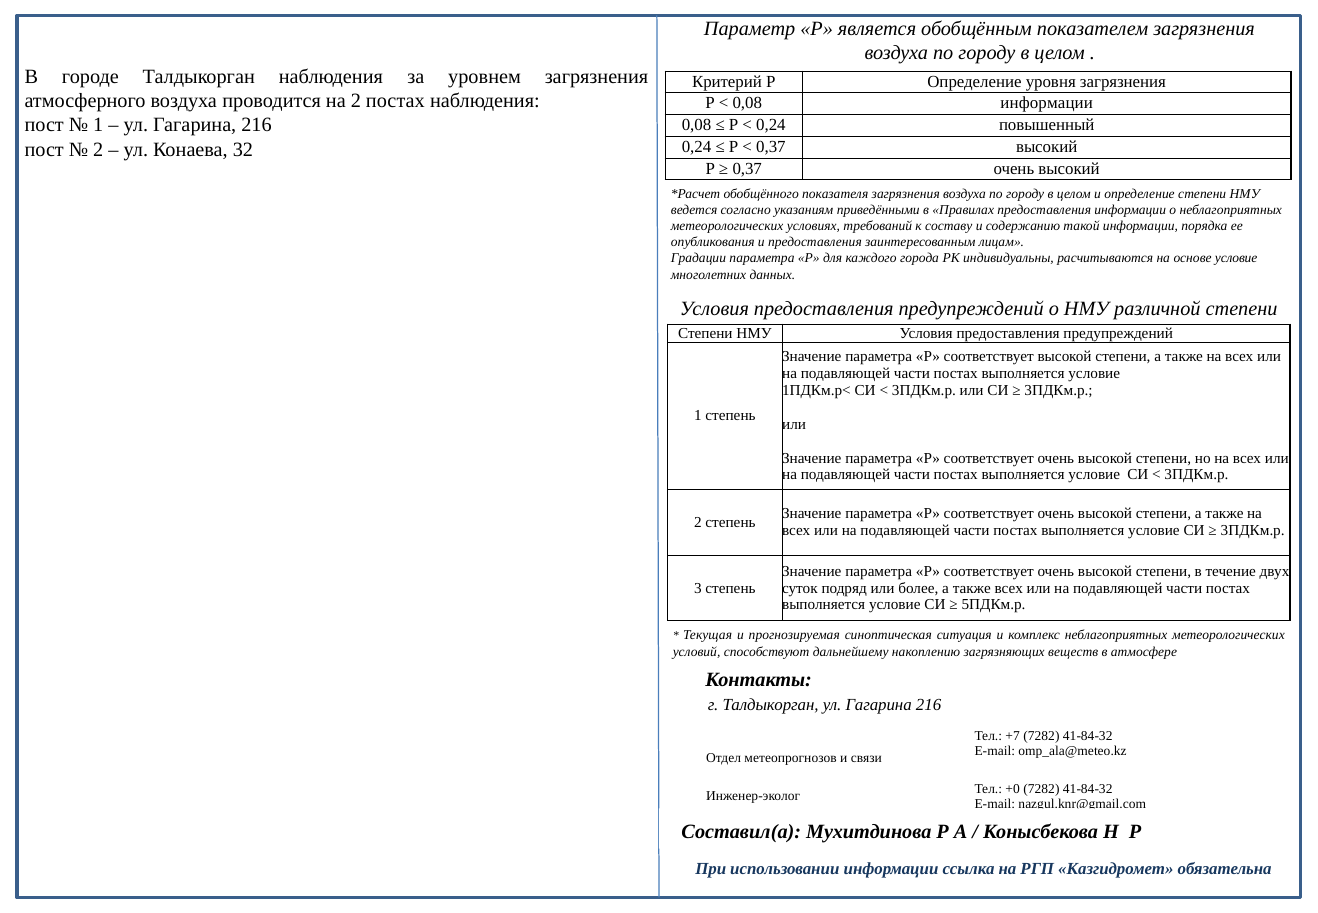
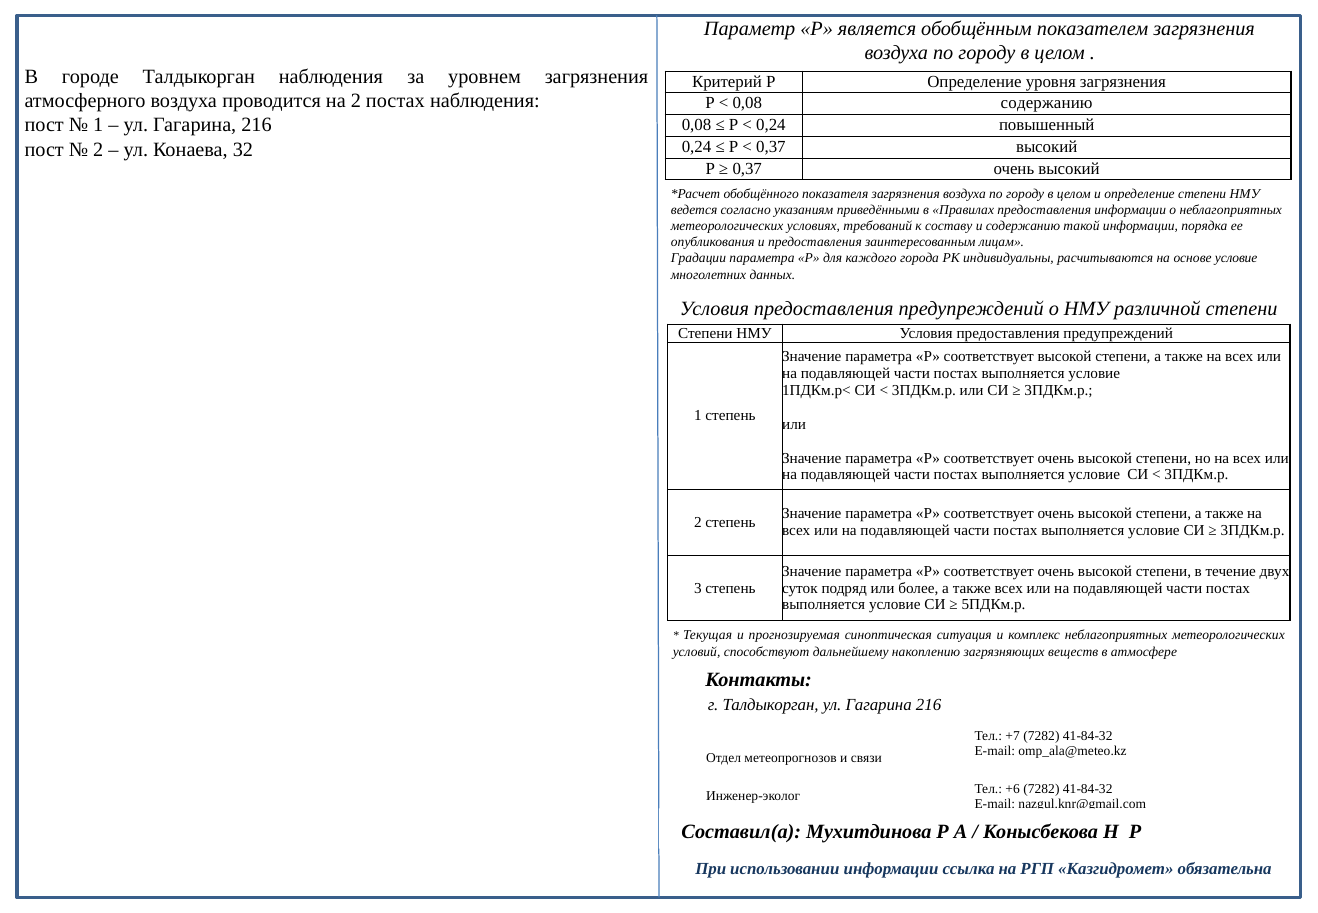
0,08 информации: информации -> содержанию (1047, 103)
+0: +0 -> +6 (1013, 788)
